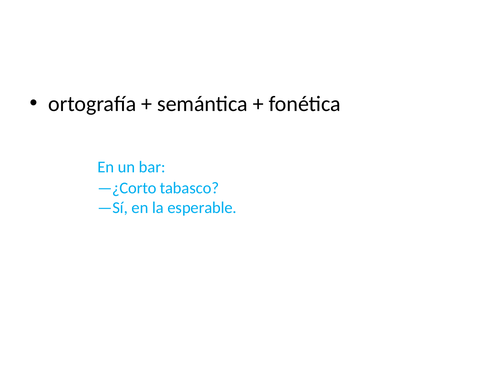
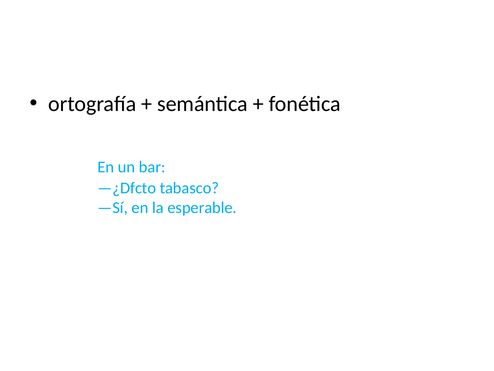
—¿Corto: —¿Corto -> —¿Dfcto (127, 188)
